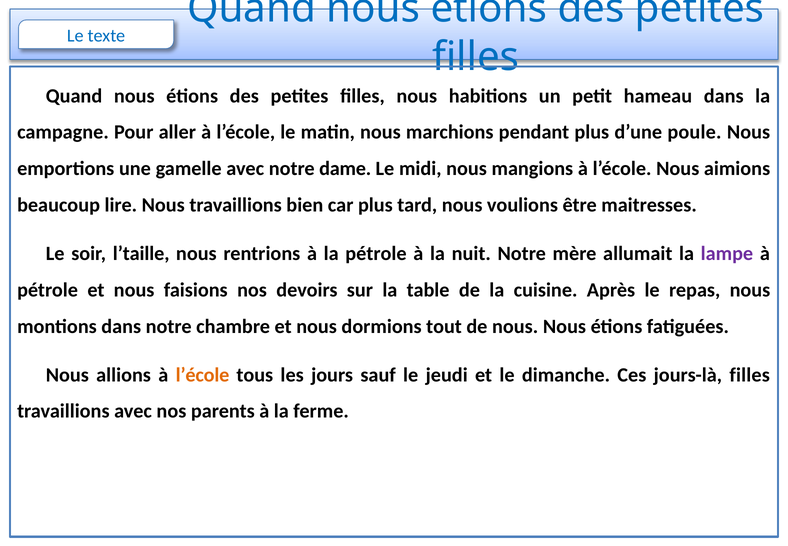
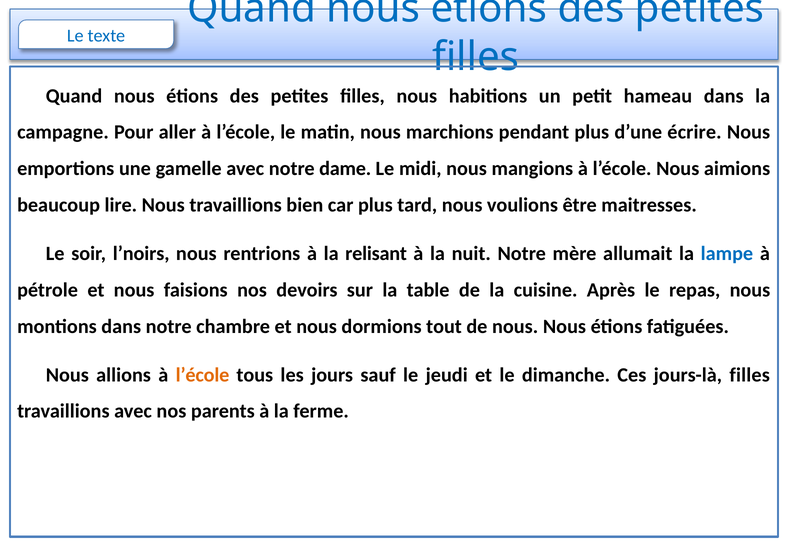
poule: poule -> écrire (694, 132)
l’taille: l’taille -> l’noirs (141, 254)
la pétrole: pétrole -> relisant (376, 254)
lampe colour: purple -> blue (727, 254)
